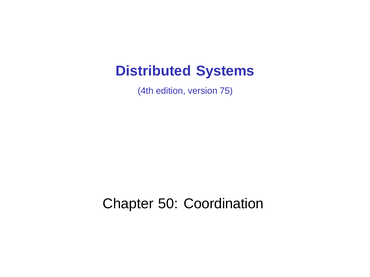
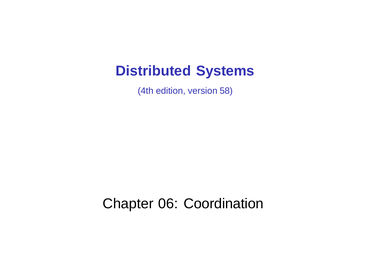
75: 75 -> 58 (226, 91)
50: 50 -> 06 (168, 204)
